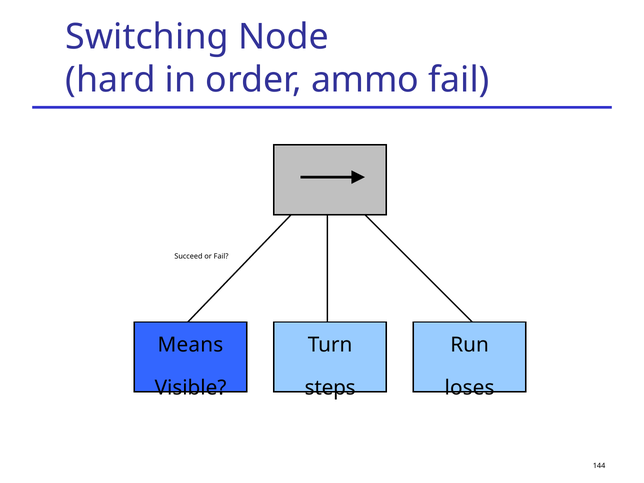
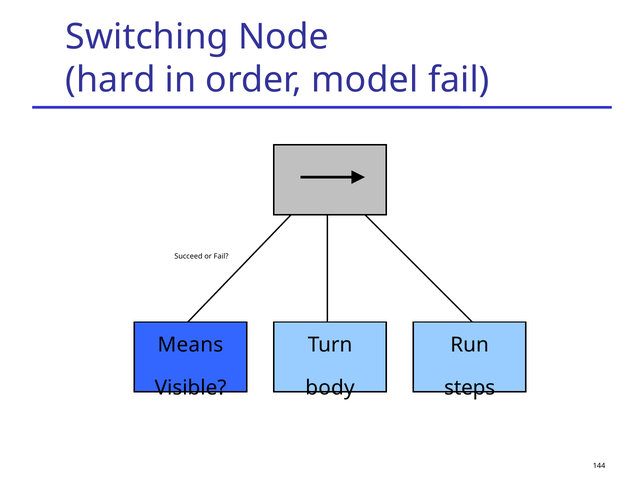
ammo: ammo -> model (365, 80)
steps: steps -> body (330, 388)
loses: loses -> steps (470, 388)
